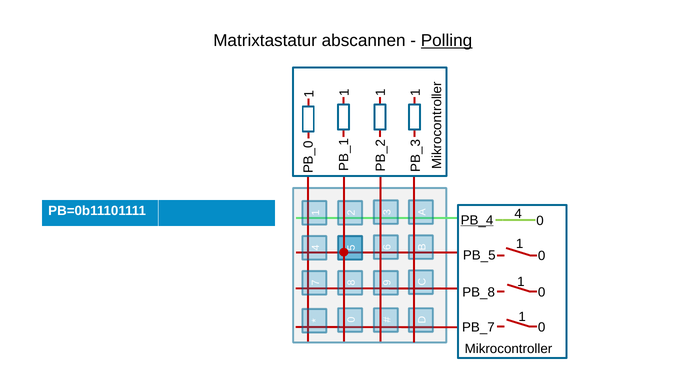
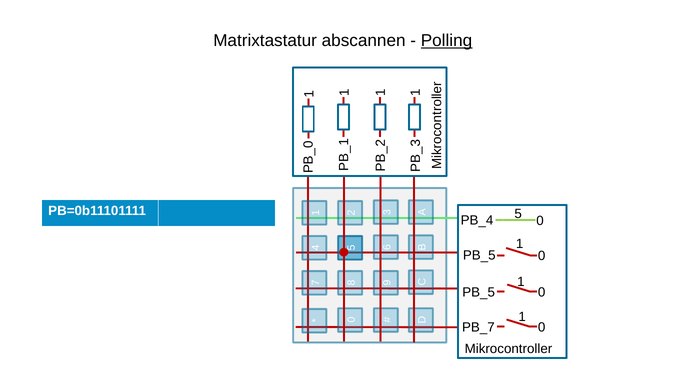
PB=0b11101111 4: 4 -> 5 (518, 214)
PB_4 underline: present -> none (477, 220)
PB_8: PB_8 -> PB_5 (479, 292)
